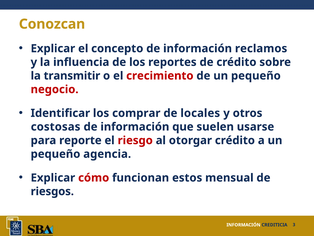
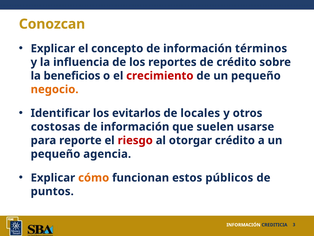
reclamos: reclamos -> términos (261, 48)
transmitir: transmitir -> beneficios (72, 76)
negocio colour: red -> orange (55, 89)
comprar: comprar -> evitarlos (136, 113)
cómo colour: red -> orange (94, 177)
mensual: mensual -> públicos (229, 177)
riesgos: riesgos -> puntos (52, 191)
